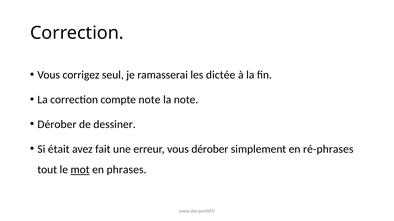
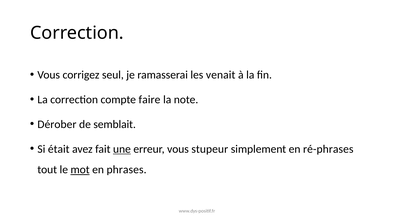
dictée: dictée -> venait (221, 75)
compte note: note -> faire (149, 100)
dessiner: dessiner -> semblait (115, 125)
une underline: none -> present (122, 149)
vous dérober: dérober -> stupeur (210, 149)
